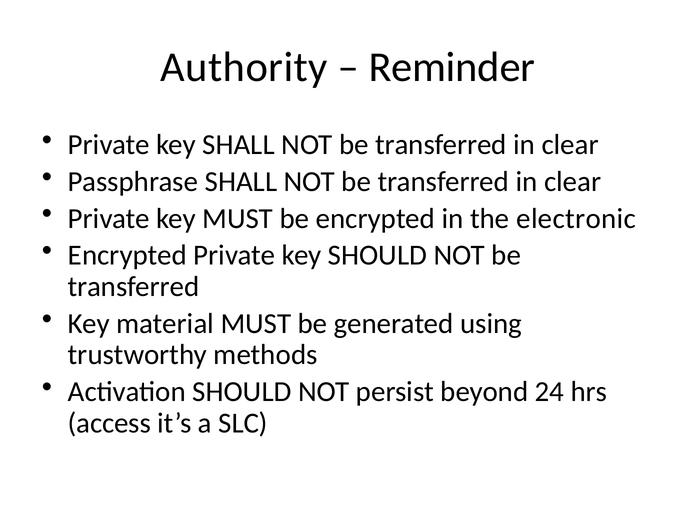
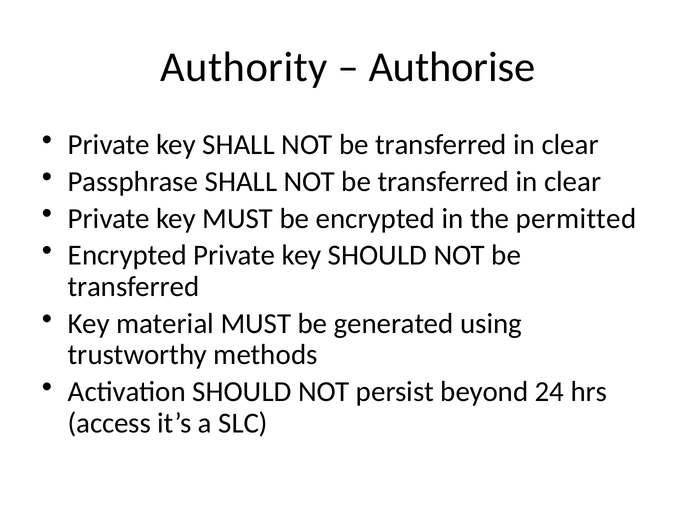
Reminder: Reminder -> Authorise (452, 67)
electronic: electronic -> permitted (576, 218)
